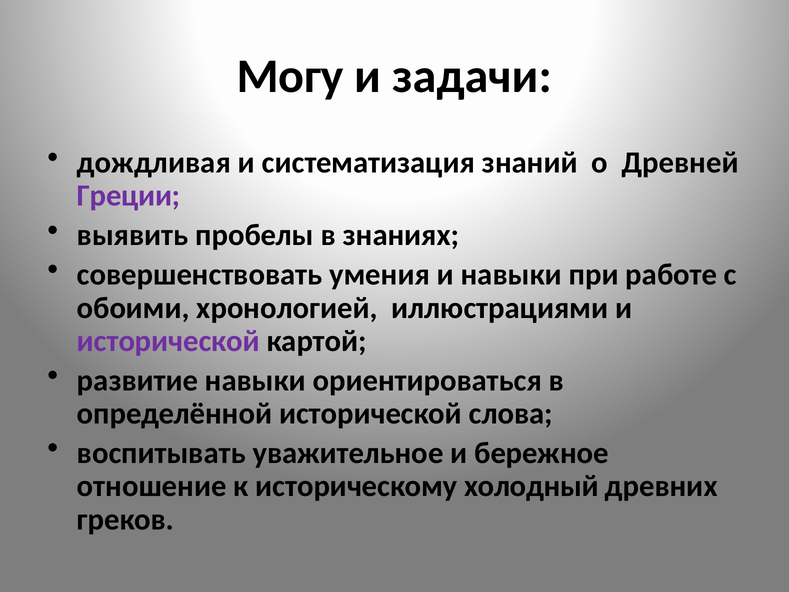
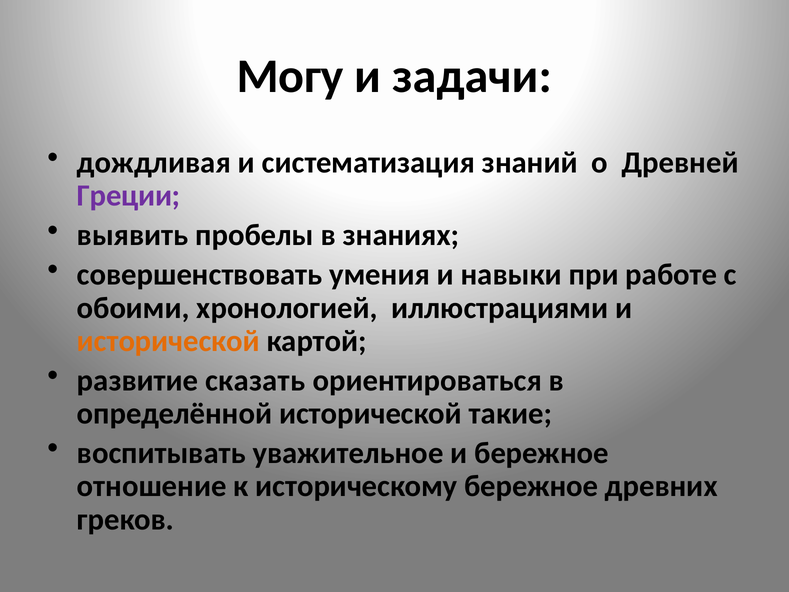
исторической colour: purple -> orange (168, 341)
развитие навыки: навыки -> сказать (255, 380)
слова: слова -> такие (511, 414)
историческому холодный: холодный -> бережное (531, 486)
